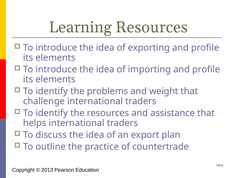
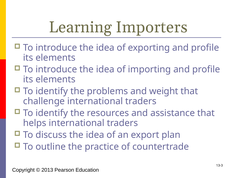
Learning Resources: Resources -> Importers (152, 27)
